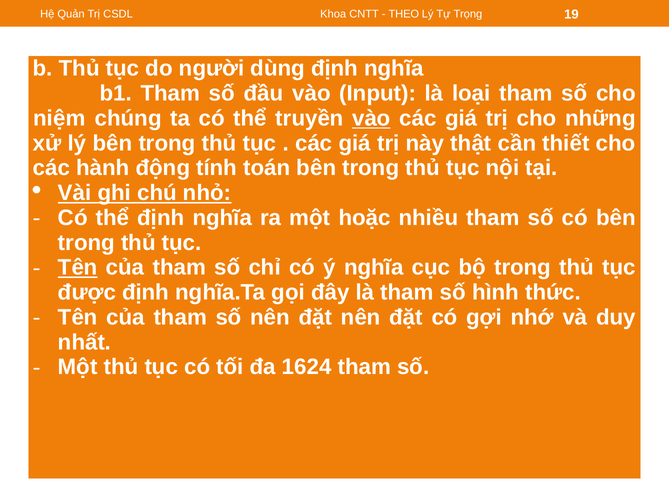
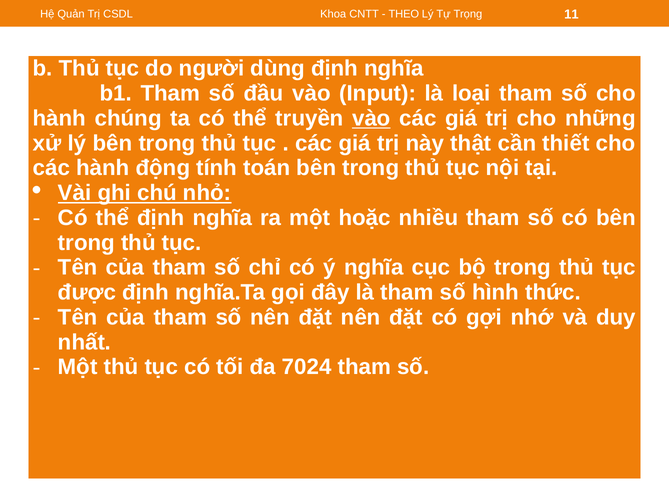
19: 19 -> 11 (571, 14)
niệm: niệm -> hành (59, 118)
Tên underline: present -> none (78, 267)
1624: 1624 -> 7024 (307, 367)
